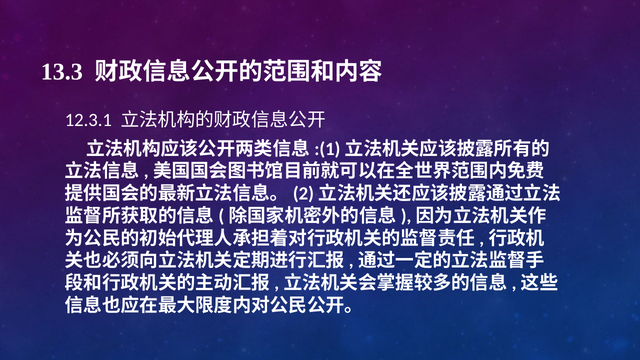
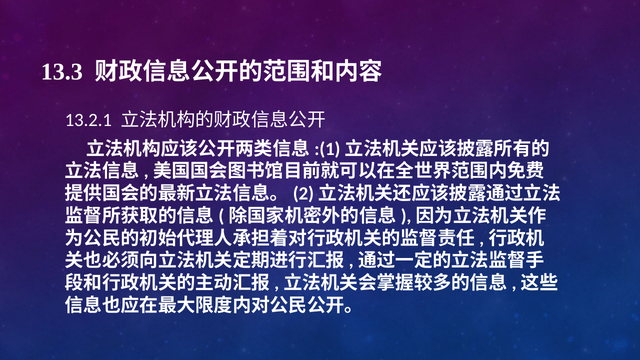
12.3.1: 12.3.1 -> 13.2.1 (88, 120)
